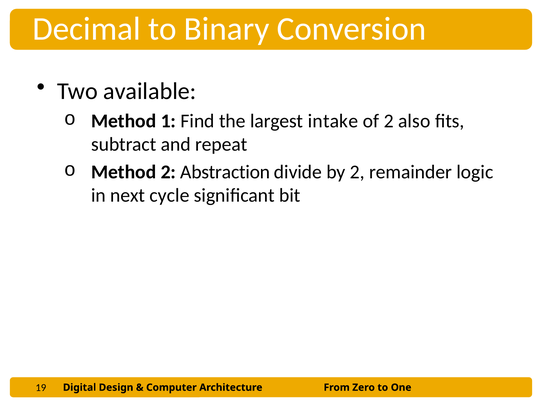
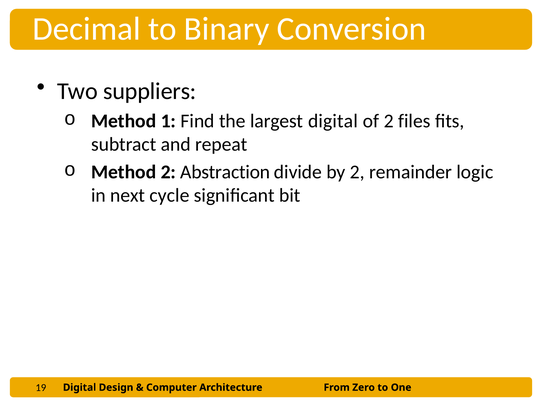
available: available -> suppliers (150, 91)
largest intake: intake -> digital (333, 121)
also: also -> files (414, 121)
